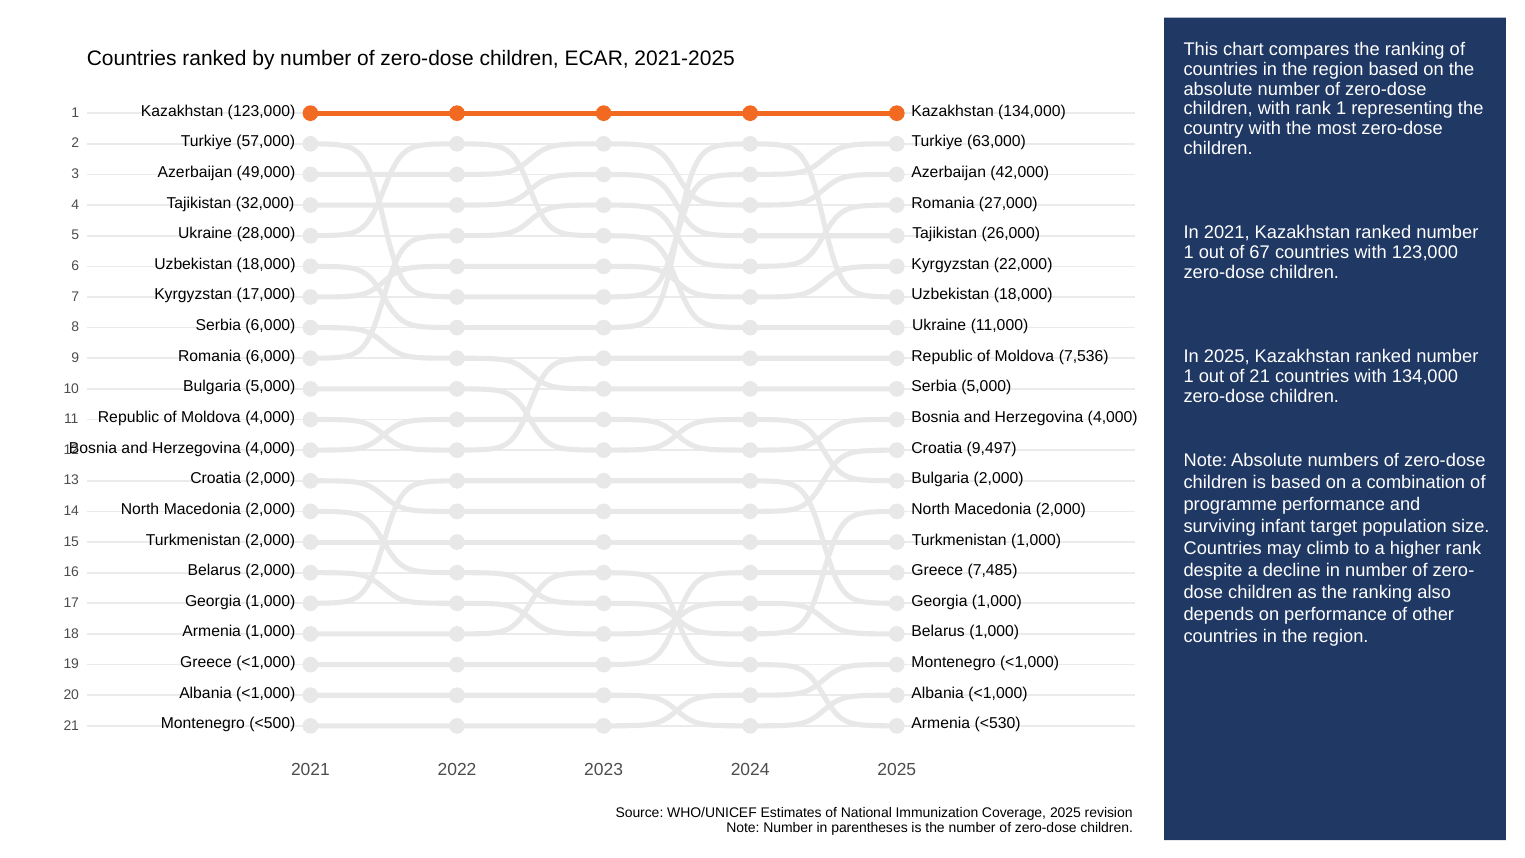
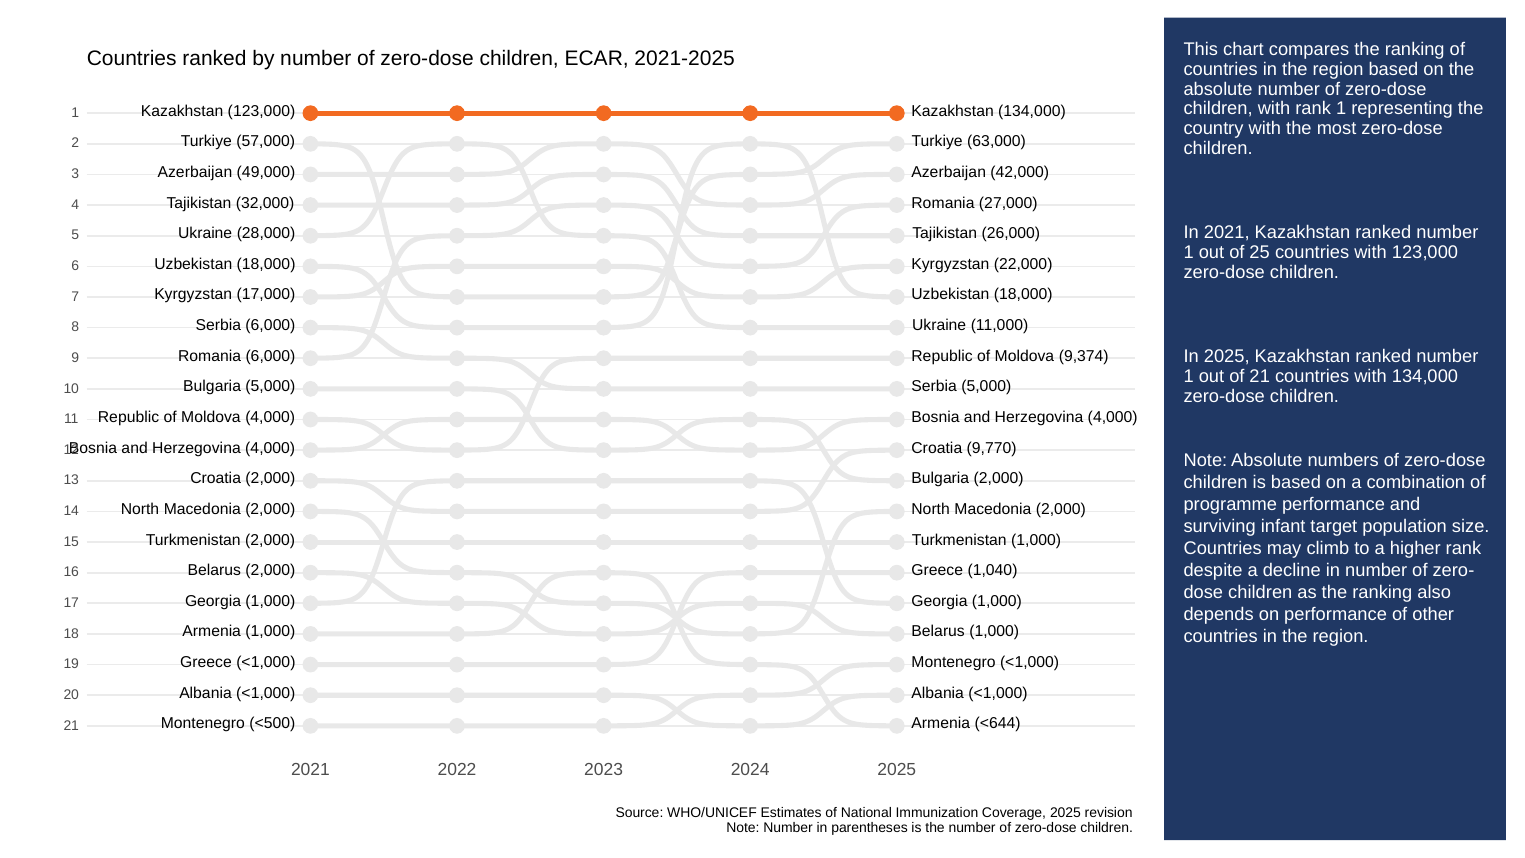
67: 67 -> 25 (1260, 253)
7,536: 7,536 -> 9,374 (1084, 356)
9,497: 9,497 -> 9,770 (992, 448)
7,485: 7,485 -> 1,040 (993, 570)
<530: <530 -> <644 (998, 723)
